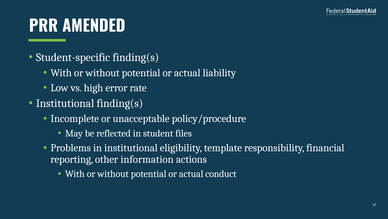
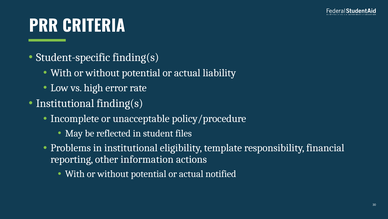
AMENDED: AMENDED -> CRITERIA (94, 26)
conduct: conduct -> notified (221, 173)
